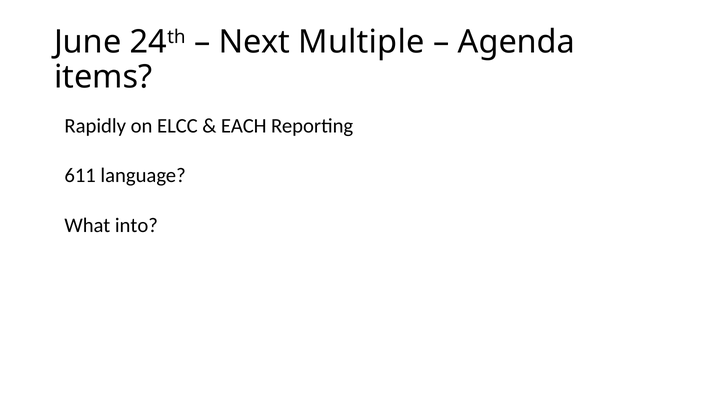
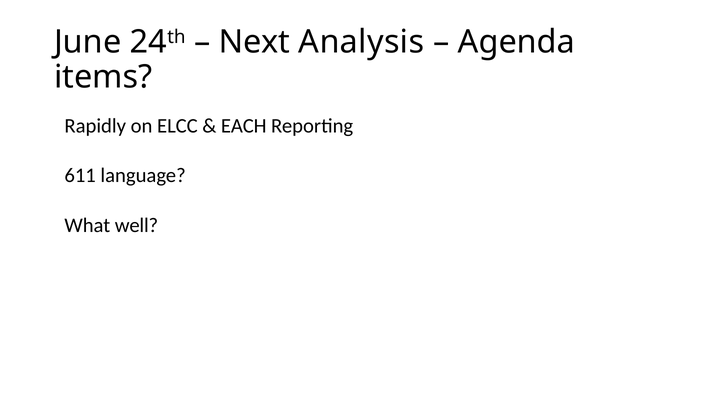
Multiple: Multiple -> Analysis (361, 42)
into: into -> well (136, 225)
